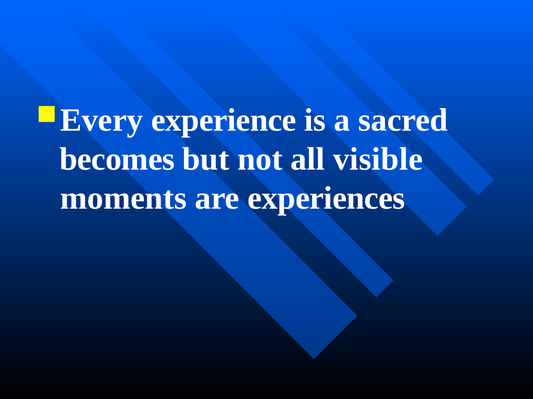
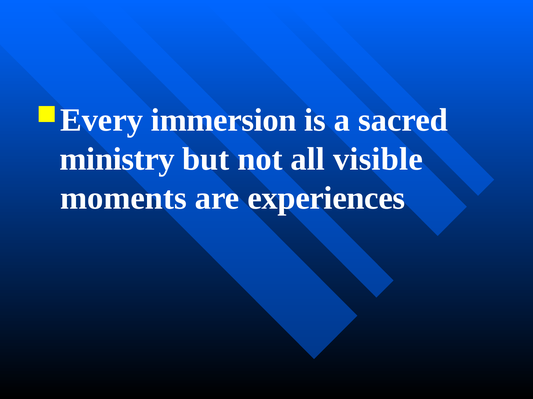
experience: experience -> immersion (224, 120)
becomes: becomes -> ministry (117, 159)
